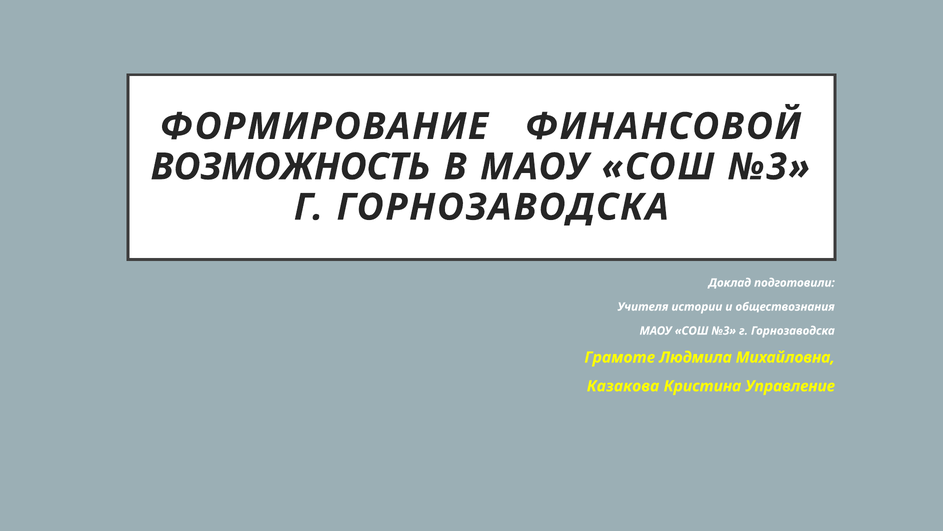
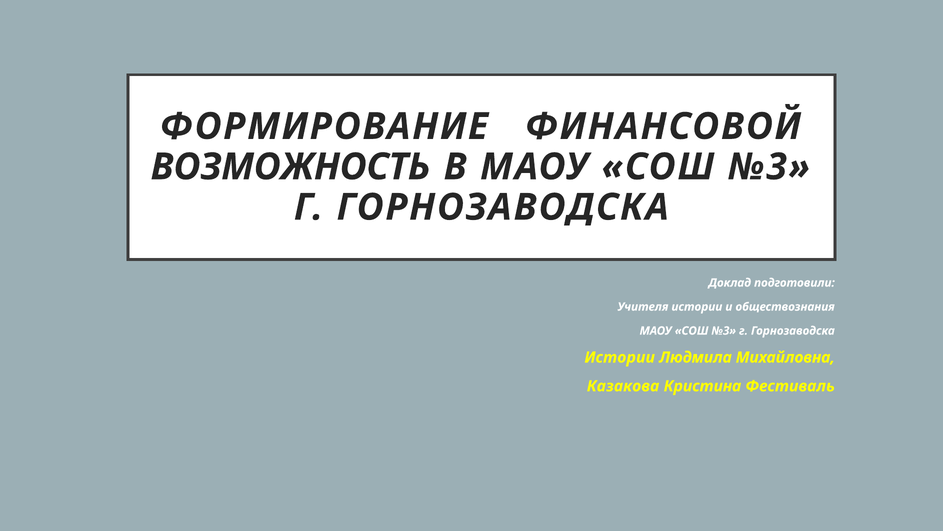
Грамоте: Грамоте -> Истории (620, 357)
Управление: Управление -> Фестиваль (790, 386)
